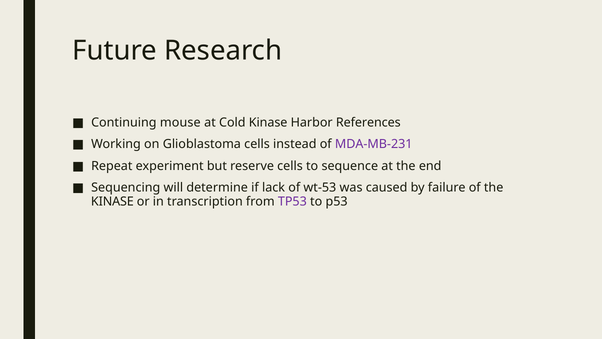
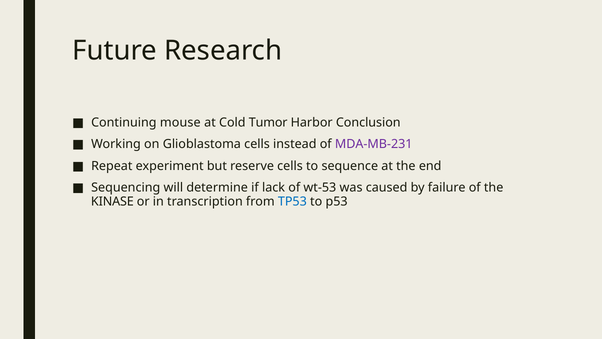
Cold Kinase: Kinase -> Tumor (268, 122)
References: References -> Conclusion (368, 122)
TP53 colour: purple -> blue (292, 202)
